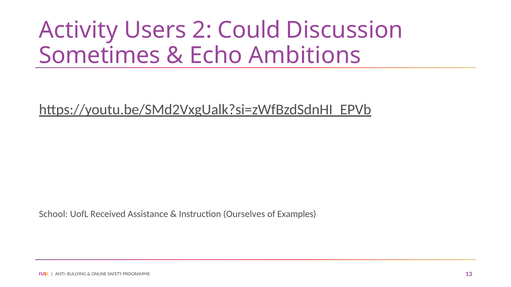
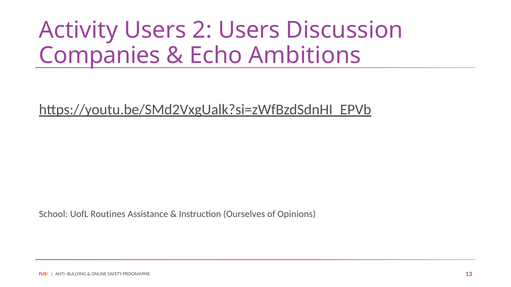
2 Could: Could -> Users (249, 30)
Sometimes: Sometimes -> Companies (100, 56)
Received: Received -> Routines (108, 214)
Examples: Examples -> Opinions (297, 214)
